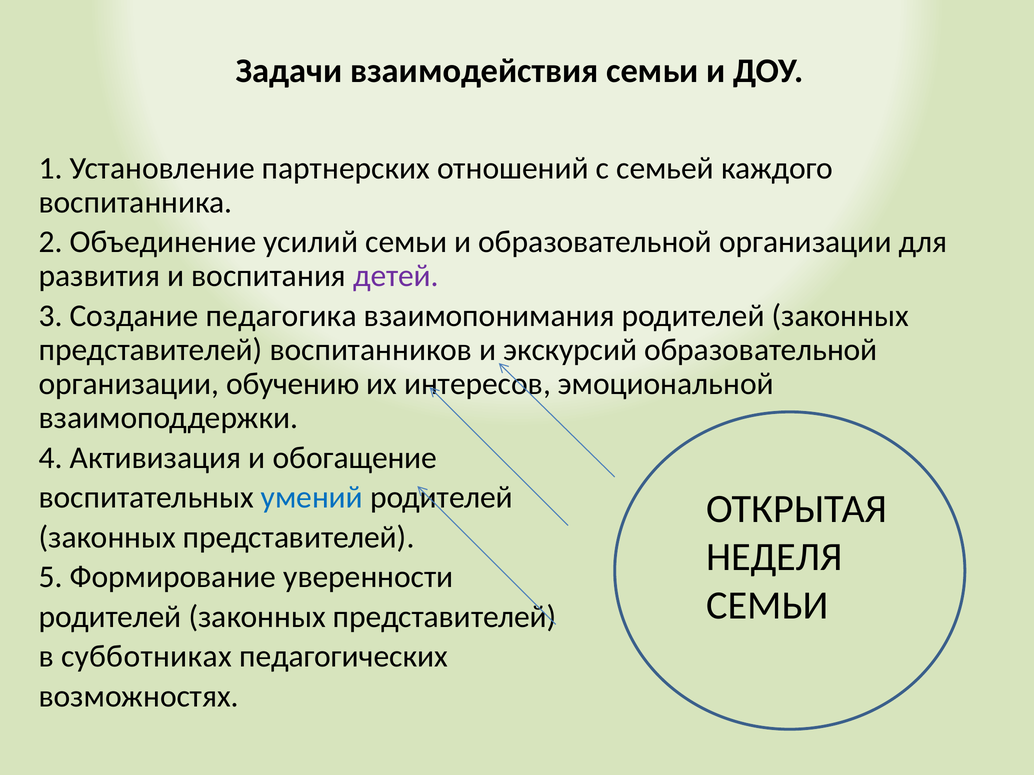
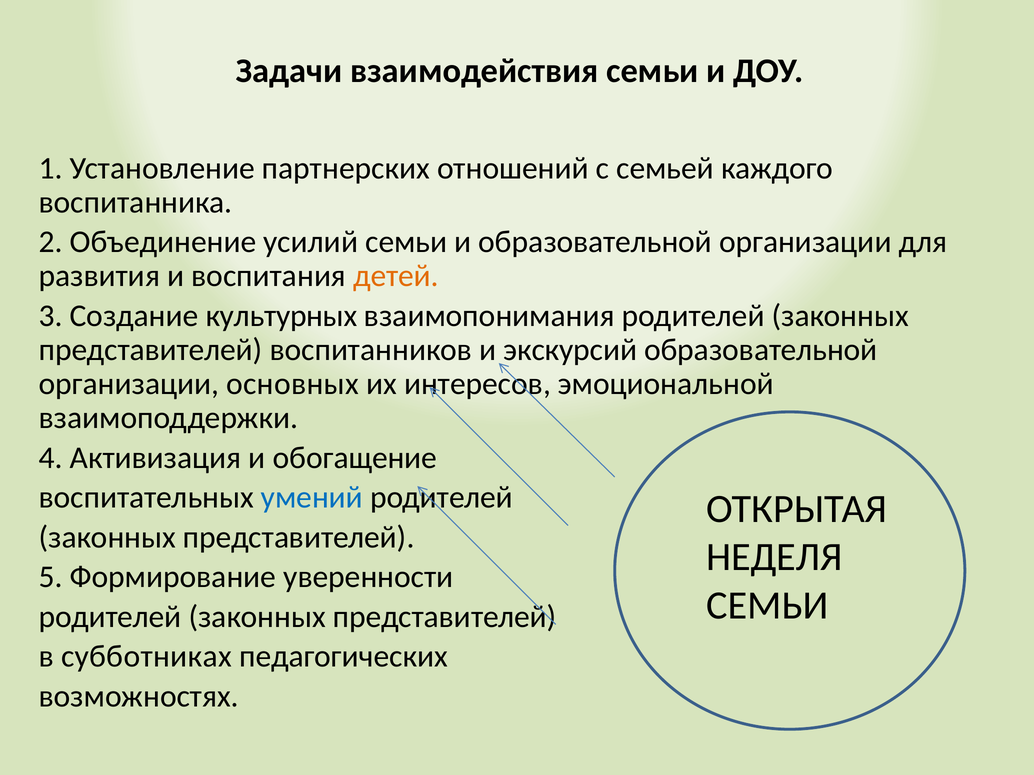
детей colour: purple -> orange (396, 276)
педагогика: педагогика -> культурных (281, 316)
обучению: обучению -> основных (293, 384)
